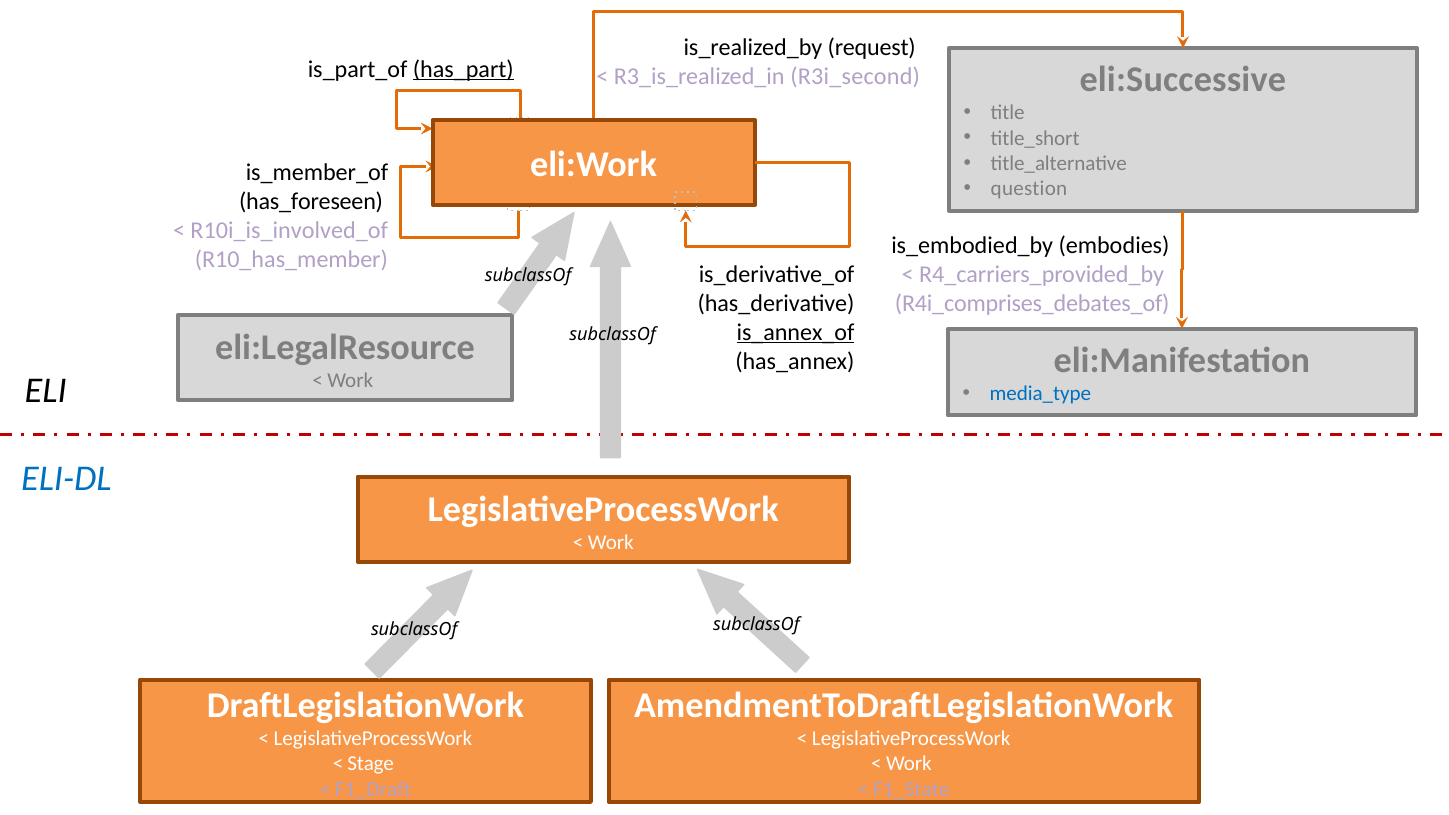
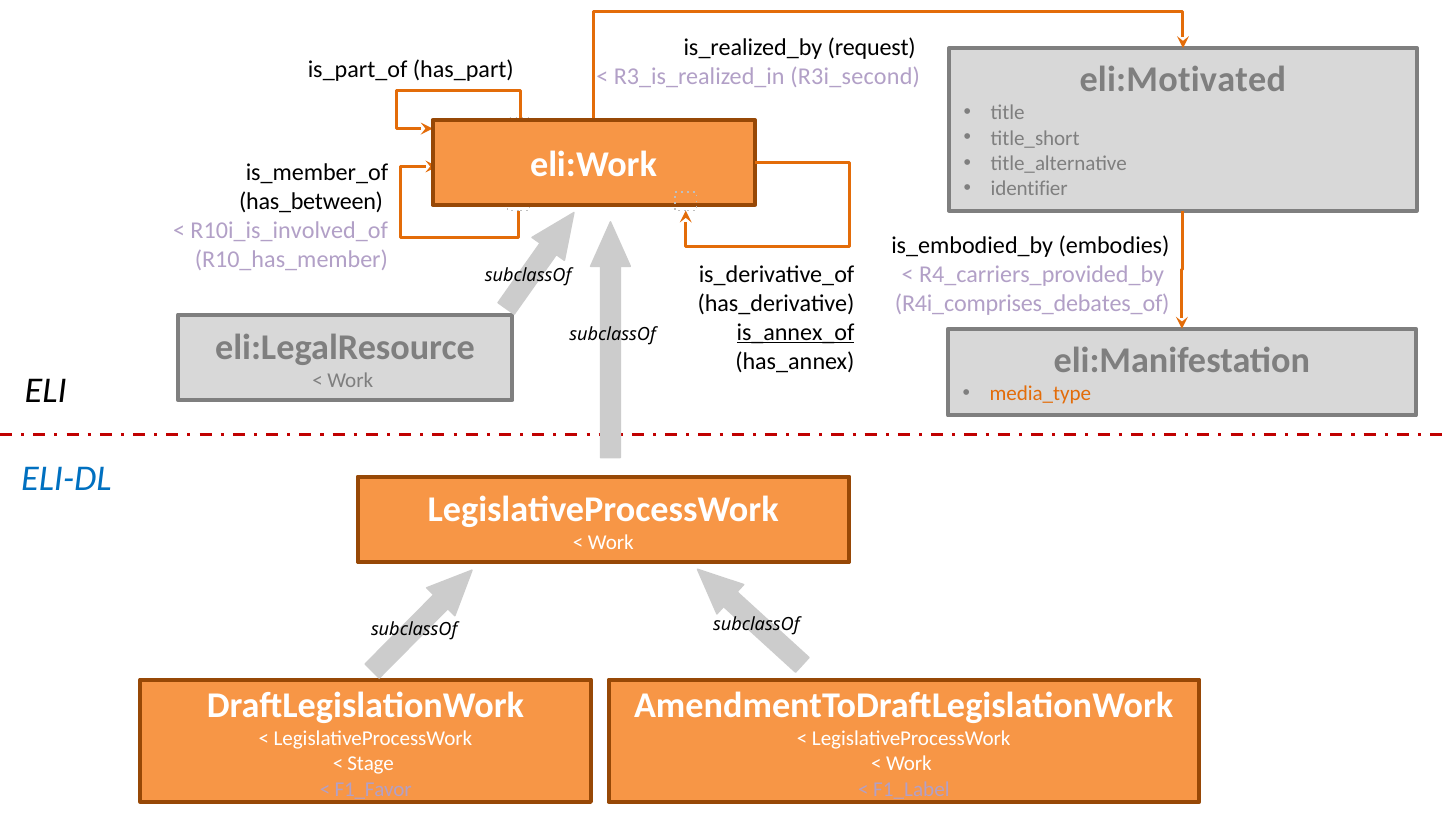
has_part underline: present -> none (463, 69)
eli:Successive: eli:Successive -> eli:Motivated (1183, 80)
question: question -> identifier (1029, 189)
has_foreseen: has_foreseen -> has_between (311, 201)
media_type colour: blue -> orange (1040, 394)
F1_Draft: F1_Draft -> F1_Favor (373, 789)
F1_State: F1_State -> F1_Label (911, 789)
